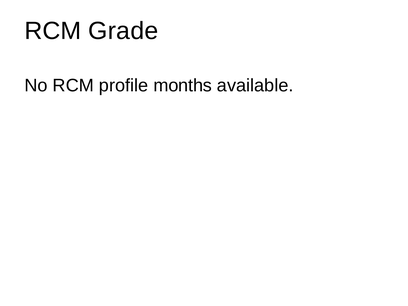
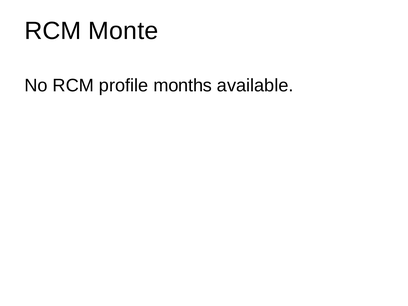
Grade: Grade -> Monte (123, 31)
